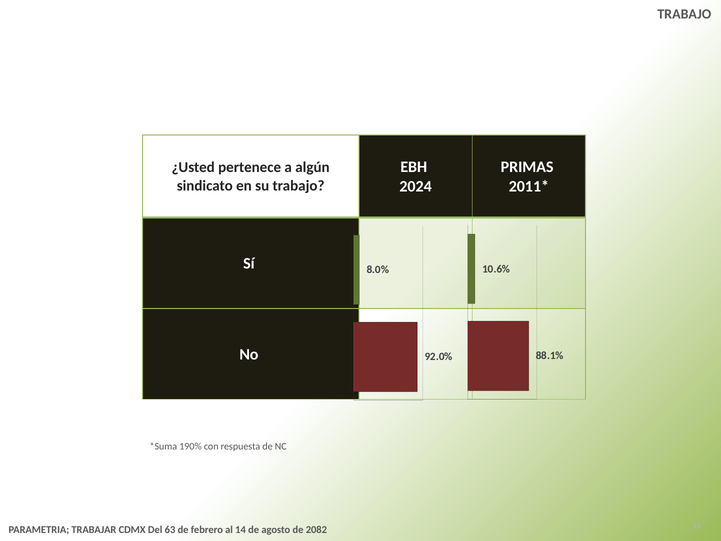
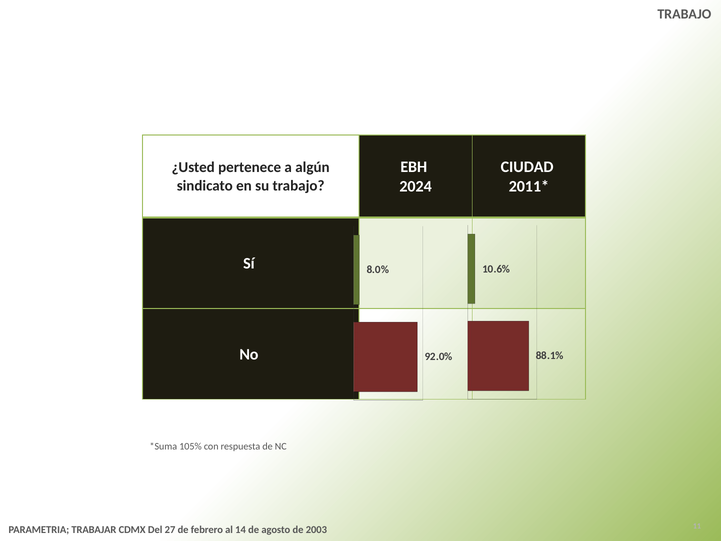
PRIMAS: PRIMAS -> CIUDAD (527, 167)
190%: 190% -> 105% (190, 446)
63: 63 -> 27 (170, 529)
2082: 2082 -> 2003 (316, 529)
